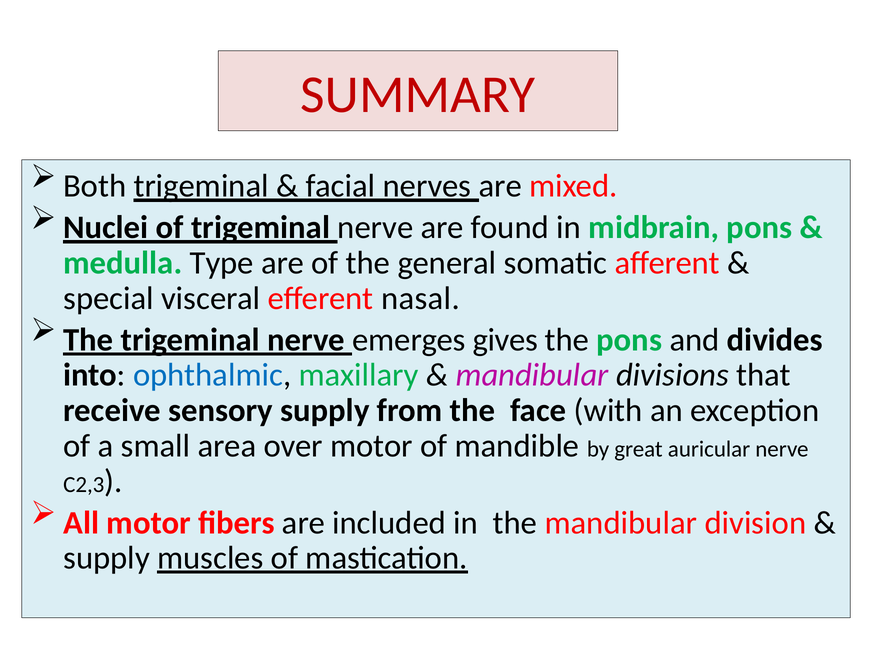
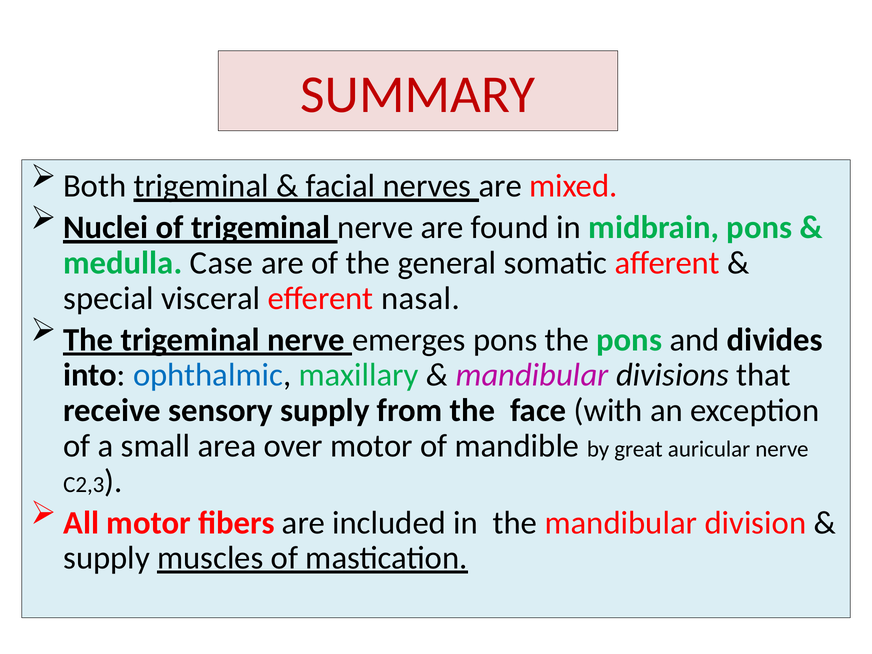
Type: Type -> Case (221, 263)
emerges gives: gives -> pons (505, 340)
